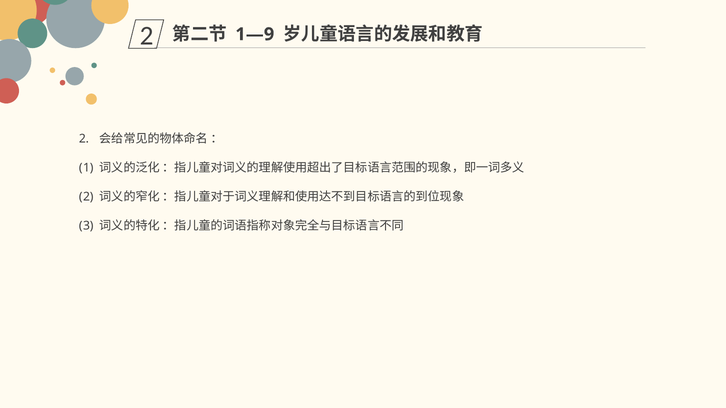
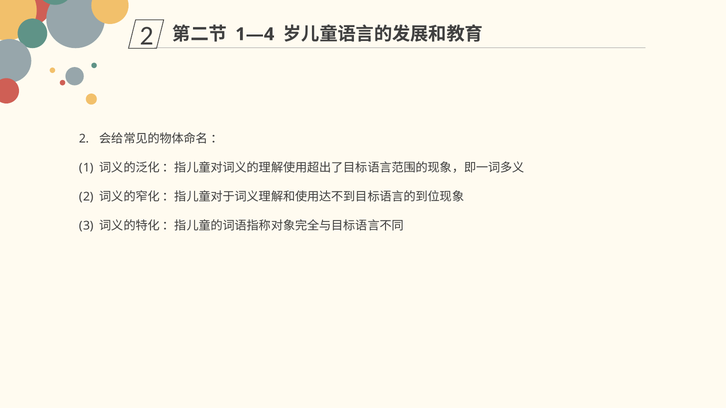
1—9: 1—9 -> 1—4 (255, 34)
